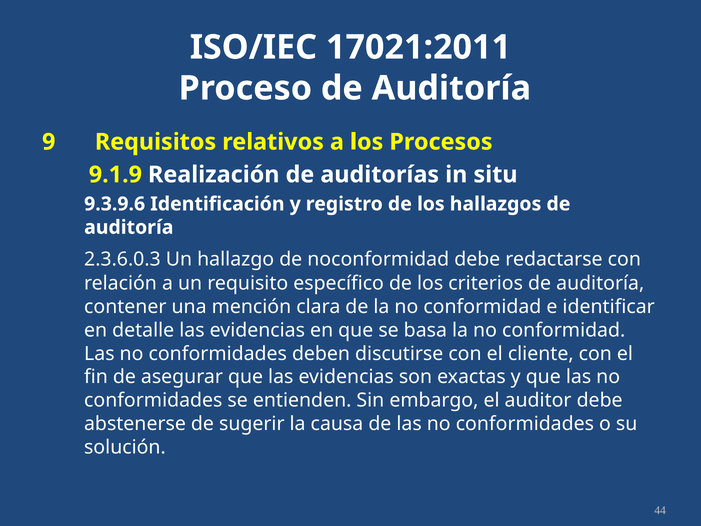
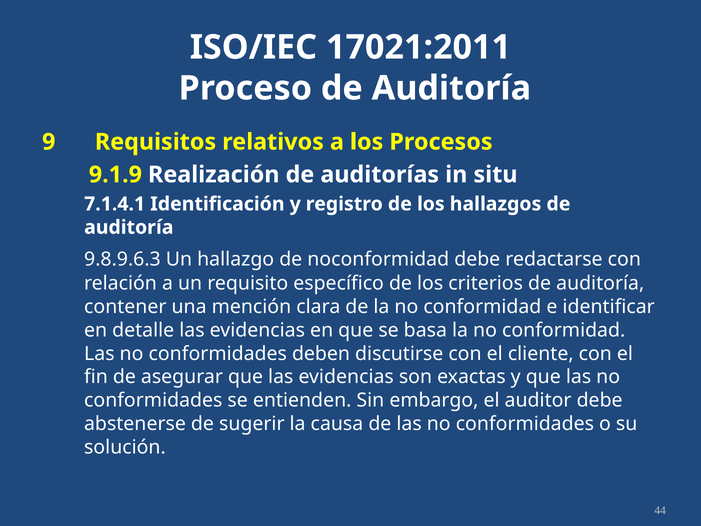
9.3.9.6: 9.3.9.6 -> 7.1.4.1 (115, 204)
2.3.6.0.3: 2.3.6.0.3 -> 9.8.9.6.3 (122, 259)
